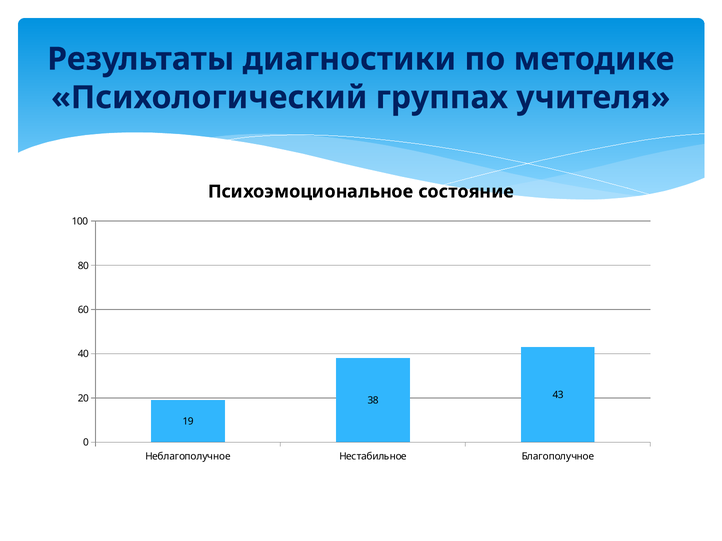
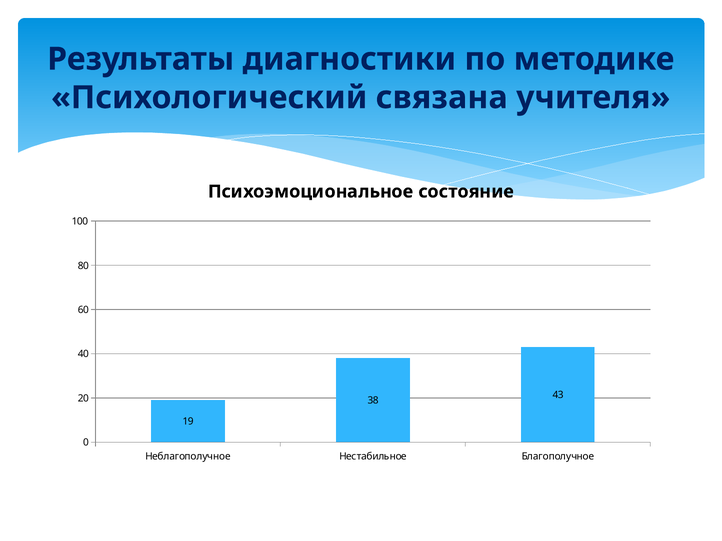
группах: группах -> связана (442, 98)
